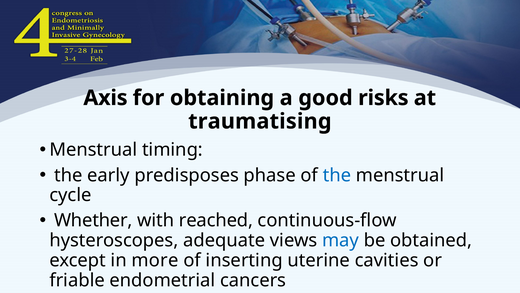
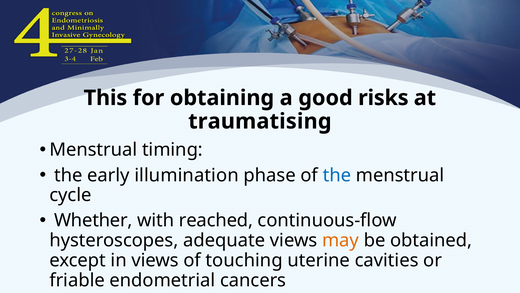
Axis: Axis -> This (105, 98)
predisposes: predisposes -> illumination (187, 175)
may colour: blue -> orange (341, 240)
in more: more -> views (155, 260)
inserting: inserting -> touching (244, 260)
